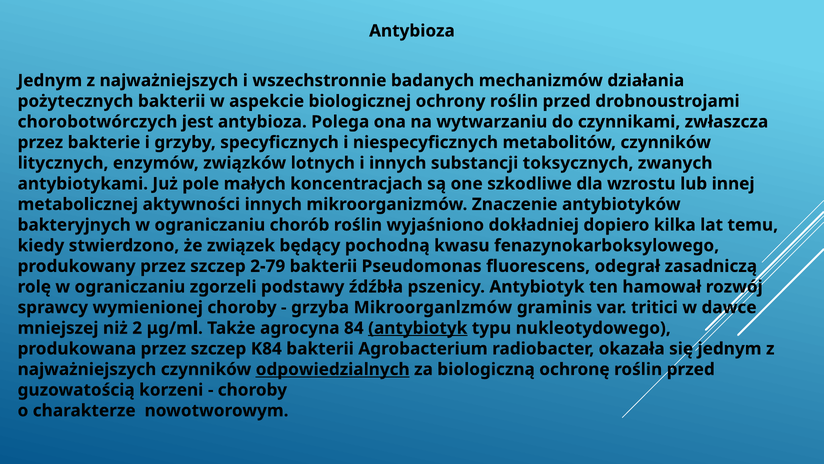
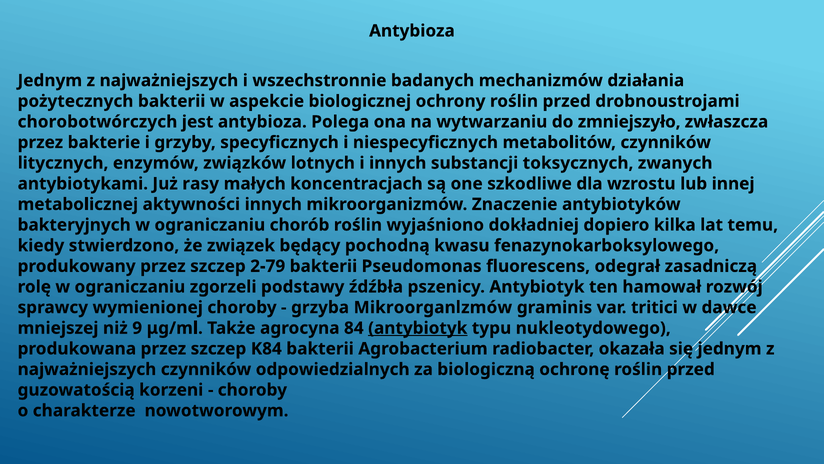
czynnikami: czynnikami -> zmniejszyło (629, 122)
pole: pole -> rasy (201, 184)
2: 2 -> 9 (137, 328)
odpowiedzialnych underline: present -> none (333, 369)
